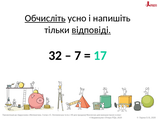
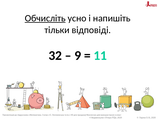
відповіді underline: present -> none (91, 30)
7: 7 -> 9 (78, 55)
17: 17 -> 11 (100, 55)
